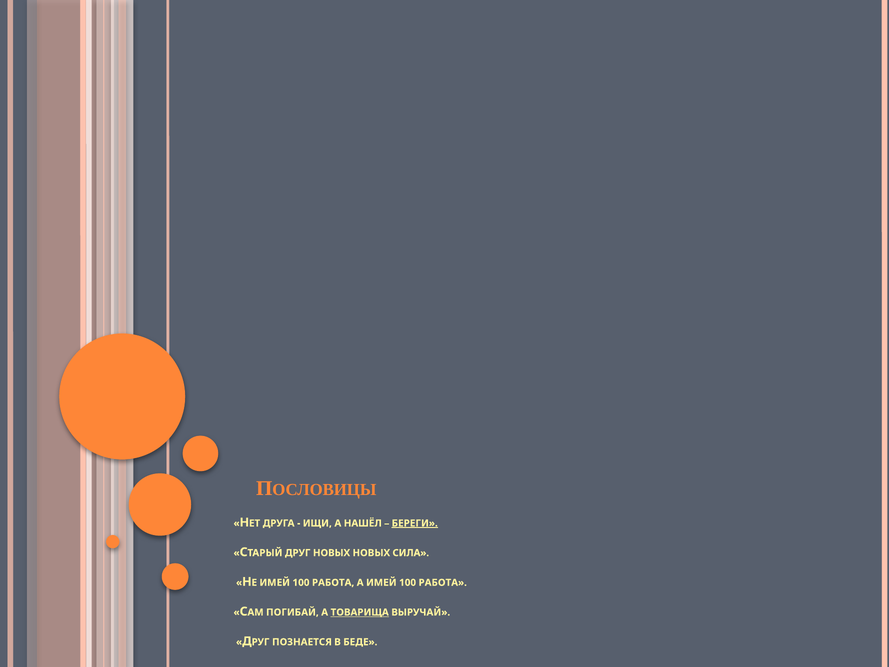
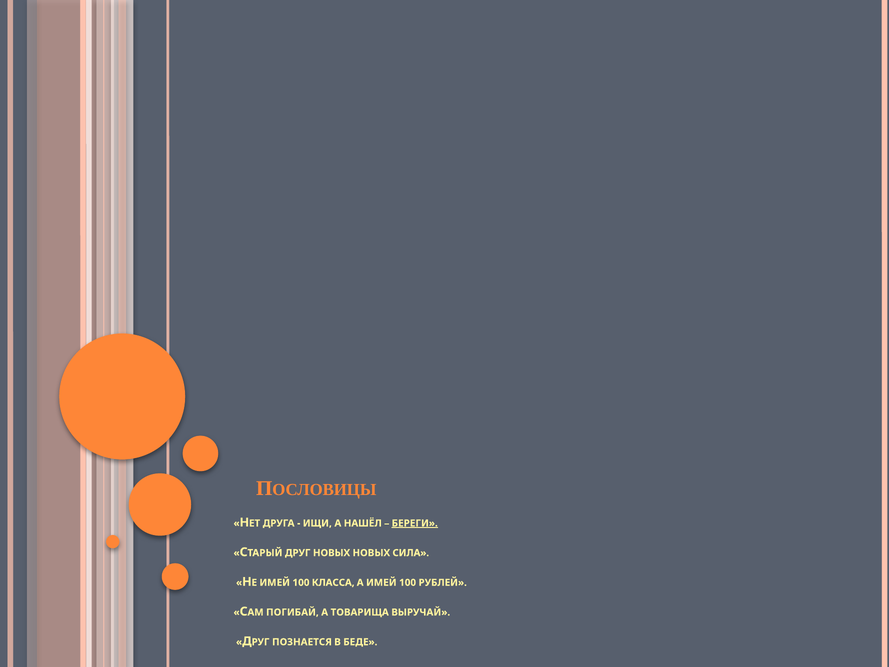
НЕ ИМЕЙ 100 РАБОТА: РАБОТА -> КЛАССА (333, 582)
А ИМЕЙ 100 РАБОТА: РАБОТА -> РУБЛЕЙ (443, 582)
ТОВАРИЩА underline: present -> none (360, 612)
